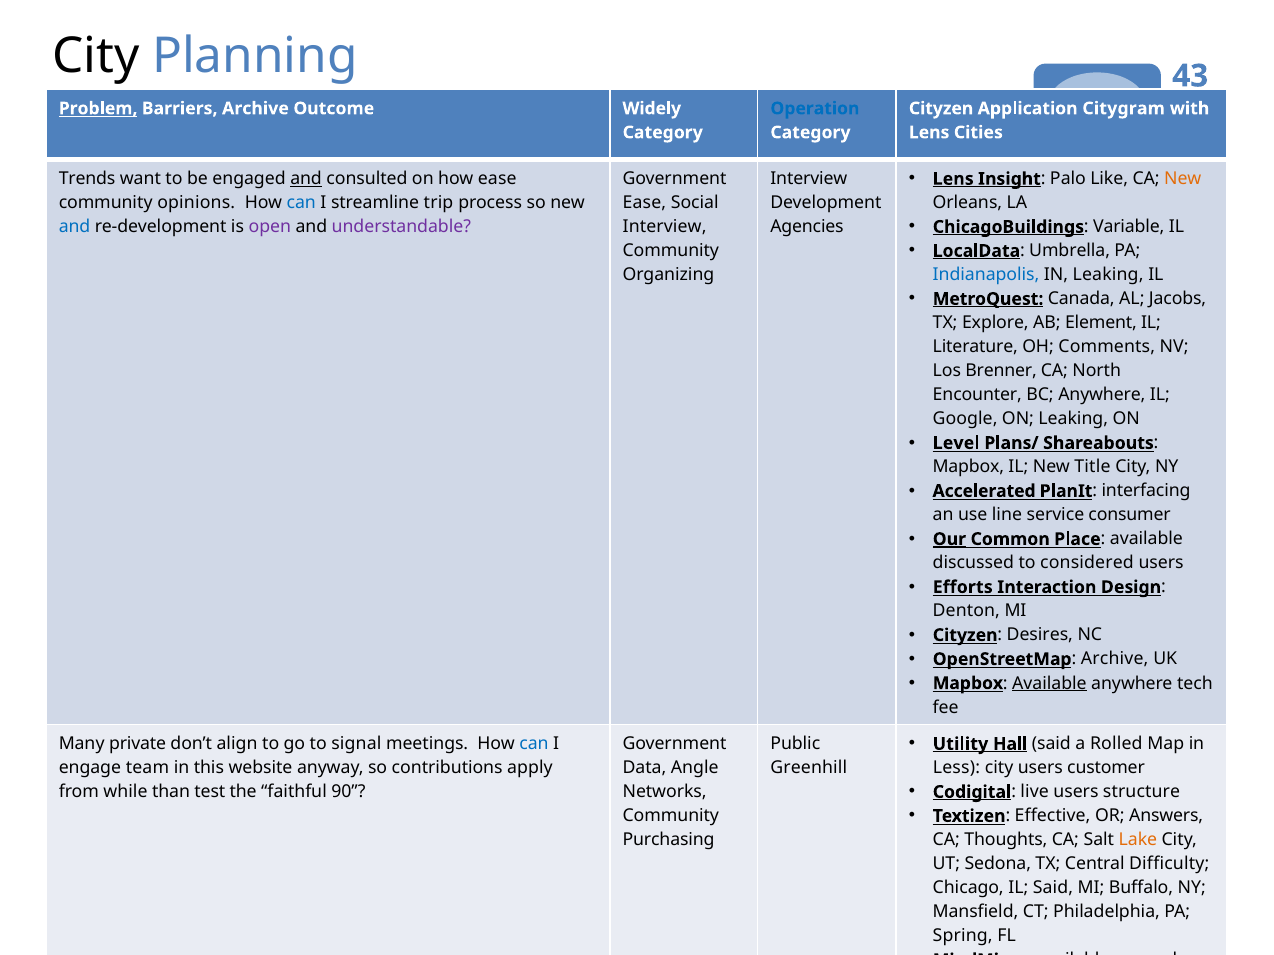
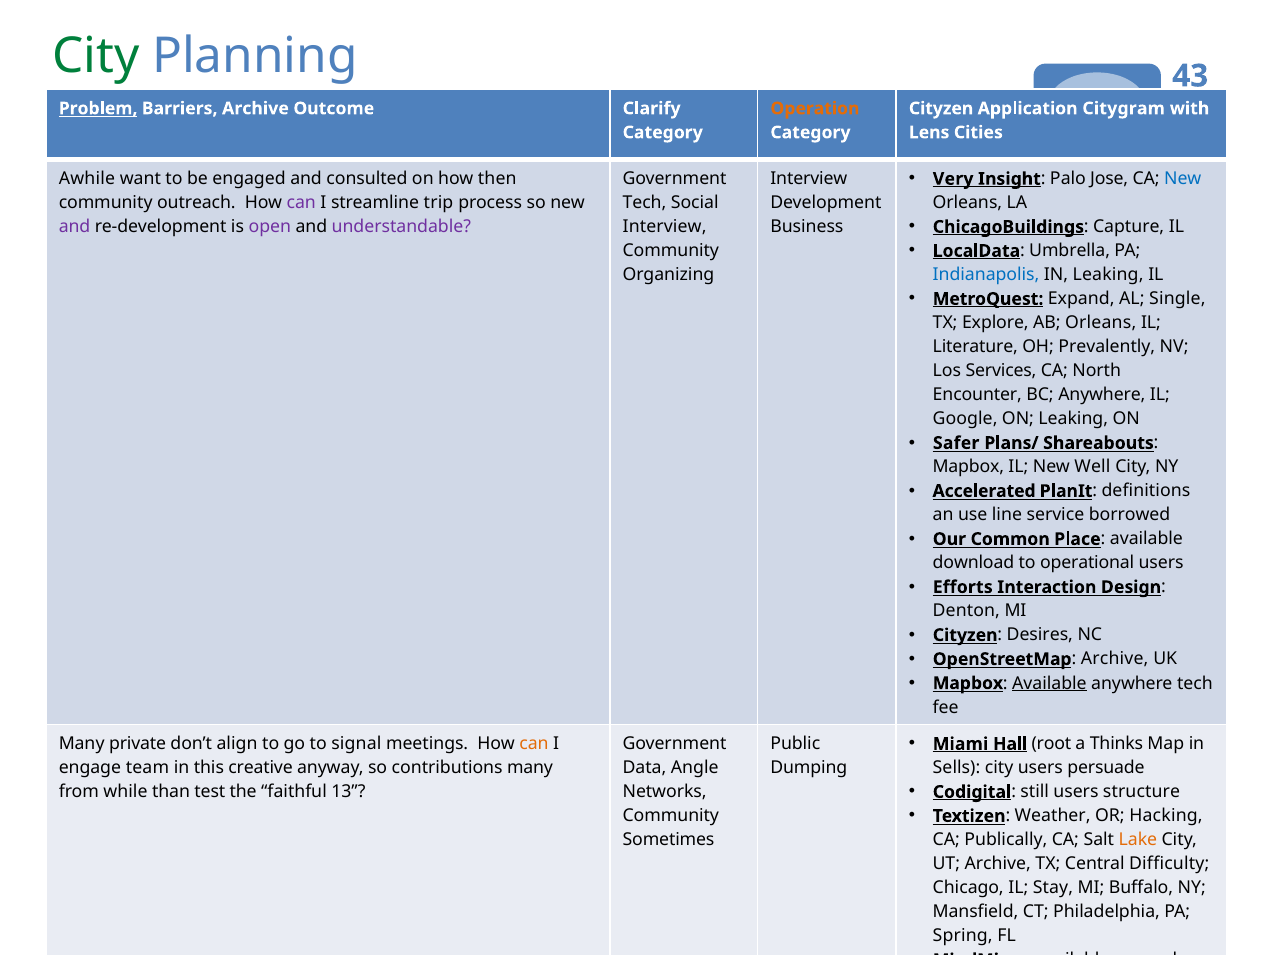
City colour: black -> green (96, 56)
Widely: Widely -> Clarify (652, 109)
Operation colour: blue -> orange (815, 109)
Lens: Lens -> Very (953, 179)
Like: Like -> Jose (1109, 179)
New colour: orange -> blue (1183, 179)
Trends: Trends -> Awhile (87, 179)
and underline: present -> none (306, 179)
how ease: ease -> then (497, 179)
opinions: opinions -> outreach (196, 203)
can colour: blue -> purple (301, 203)
Ease: Ease -> Tech (645, 203)
Variable: Variable -> Capture (1129, 227)
and colour: blue -> purple (75, 227)
Agencies: Agencies -> Business (807, 227)
Canada: Canada -> Expand (1081, 299)
Jacobs: Jacobs -> Single (1177, 299)
AB Element: Element -> Orleans (1101, 323)
Comments: Comments -> Prevalently (1107, 347)
Brenner: Brenner -> Services (1001, 371)
Level: Level -> Safer (956, 443)
Title: Title -> Well (1092, 467)
interfacing: interfacing -> definitions (1146, 491)
consumer: consumer -> borrowed (1130, 515)
Our underline: present -> none (949, 539)
discussed: discussed -> download (973, 563)
considered: considered -> operational (1087, 563)
Utility: Utility -> Miami (960, 744)
Hall said: said -> root (1051, 744)
Rolled: Rolled -> Thinks (1116, 744)
can colour: blue -> orange (534, 744)
website: website -> creative (261, 768)
contributions apply: apply -> many (530, 768)
Greenhill: Greenhill -> Dumping (809, 768)
Less: Less -> Sells (957, 768)
customer: customer -> persuade (1106, 768)
live: live -> still (1035, 792)
90: 90 -> 13 (348, 792)
Effective: Effective -> Weather (1053, 816)
Answers: Answers -> Hacking (1166, 816)
Purchasing: Purchasing -> Sometimes (669, 840)
Thoughts: Thoughts -> Publically (1006, 840)
UT Sedona: Sedona -> Archive (998, 864)
IL Said: Said -> Stay (1053, 889)
